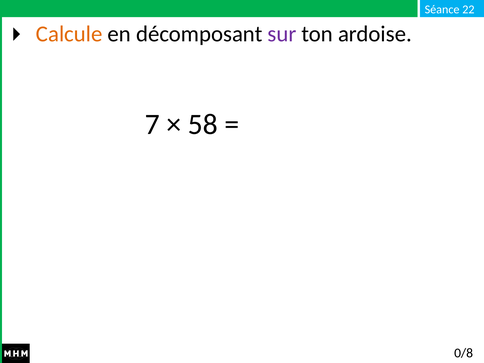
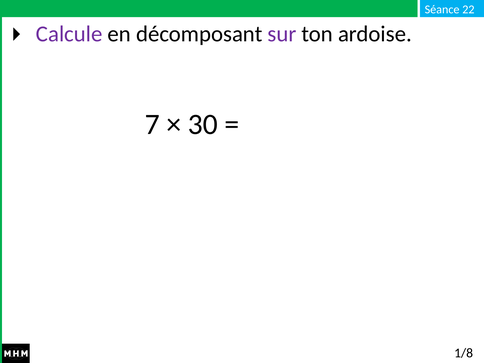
Calcule colour: orange -> purple (69, 34)
58: 58 -> 30 (203, 124)
0/8: 0/8 -> 1/8 (464, 353)
